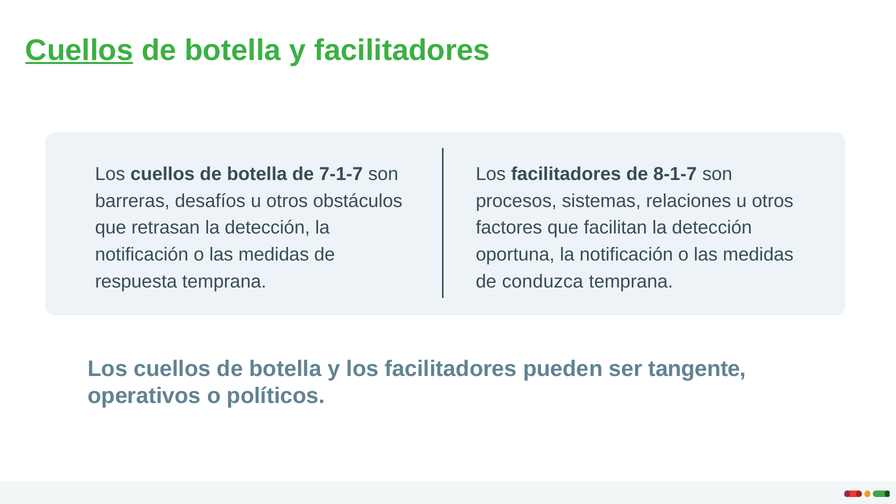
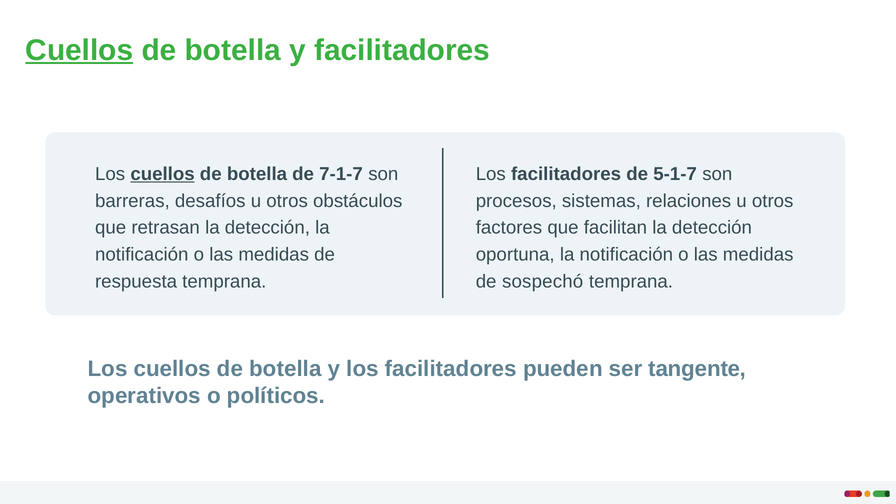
cuellos underline: none -> present (163, 174)
8-1-7: 8-1-7 -> 5-1-7 (675, 174)
conduzca: conduzca -> sospechó (543, 282)
